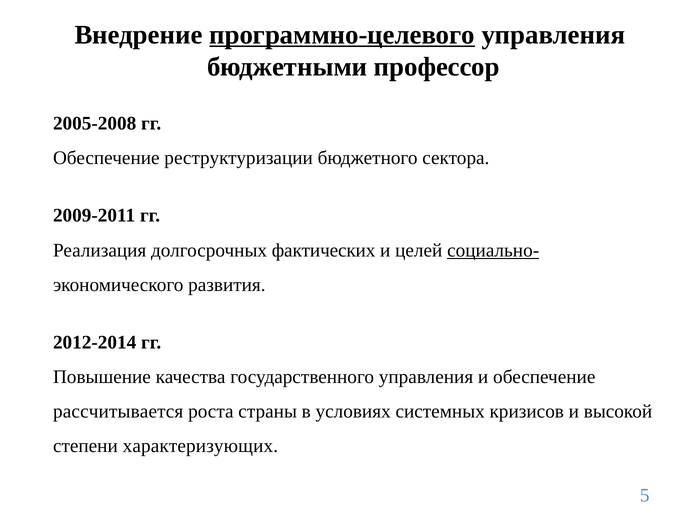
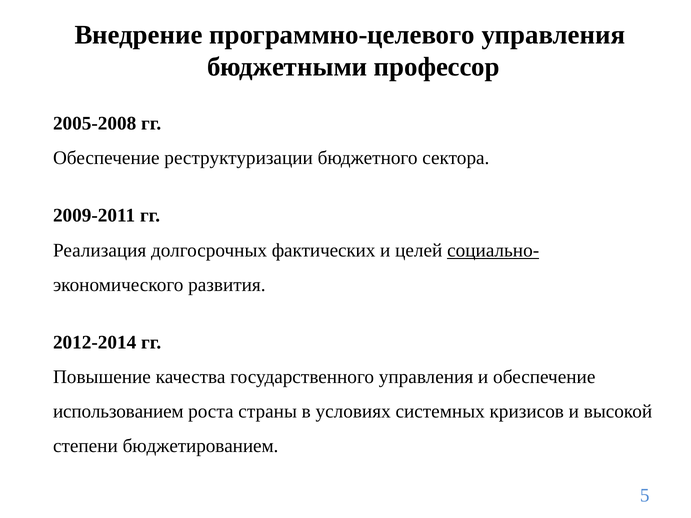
программно-целевого underline: present -> none (342, 35)
рассчитывается: рассчитывается -> использованием (118, 412)
характеризующих: характеризующих -> бюджетированием (201, 446)
